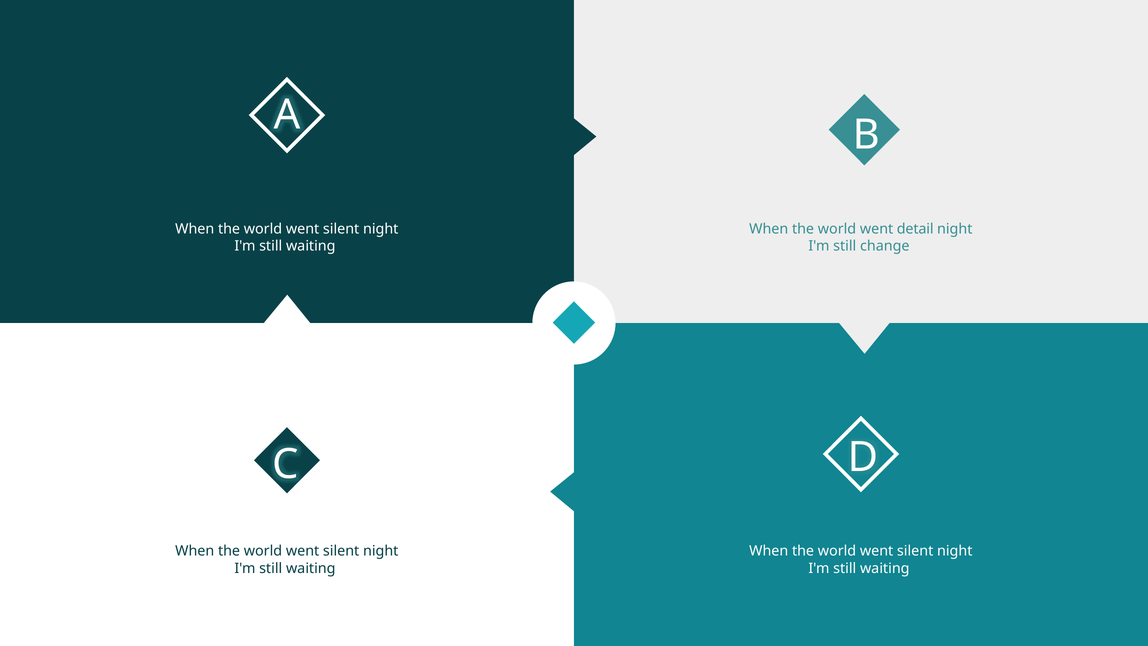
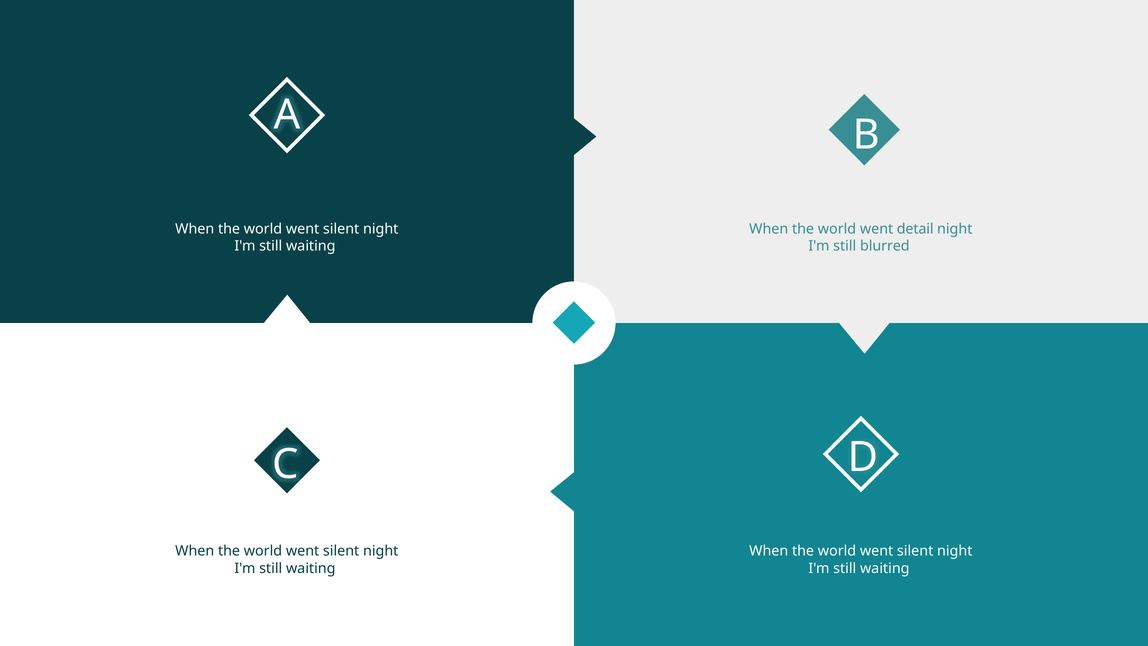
change: change -> blurred (885, 246)
